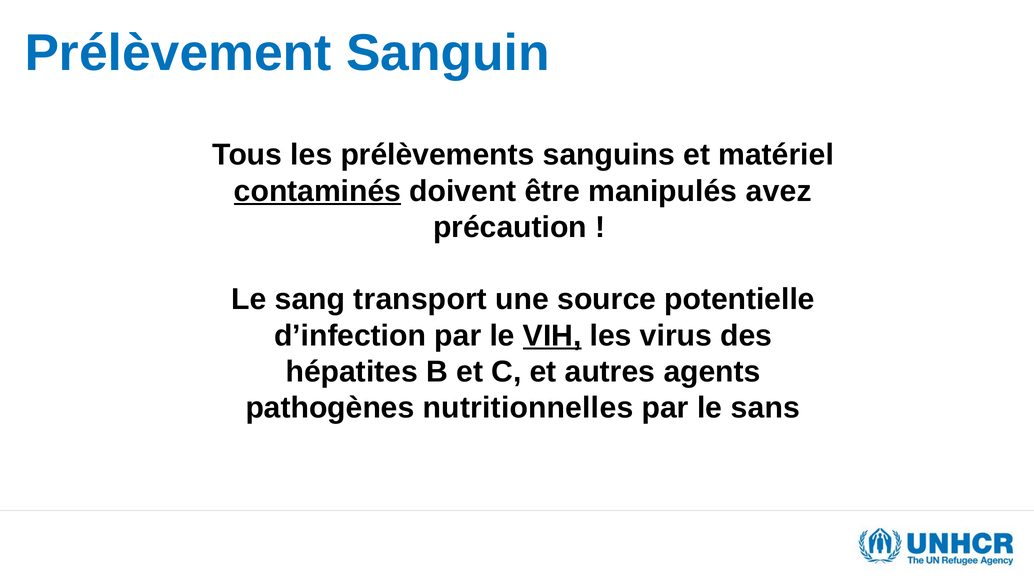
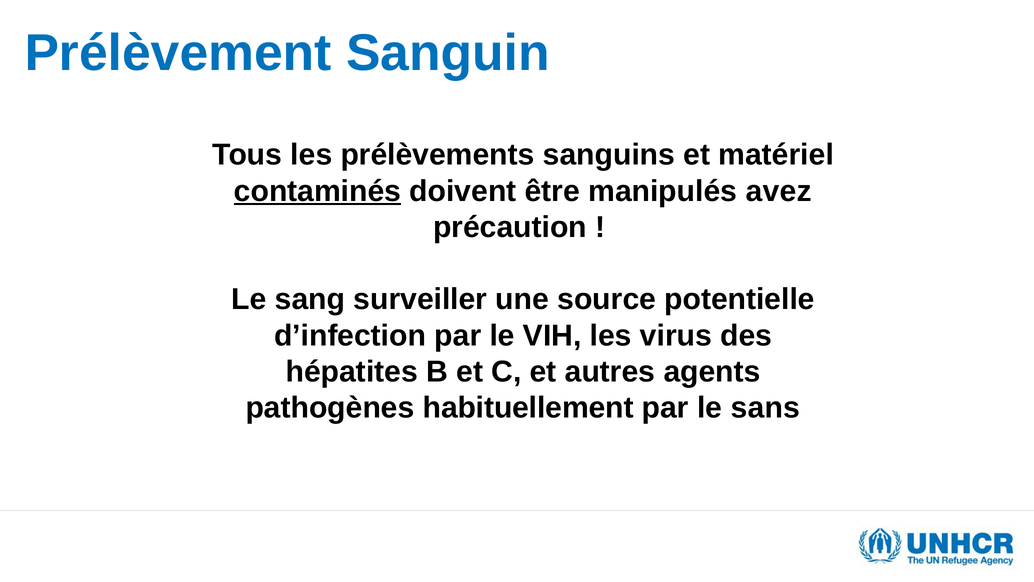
transport: transport -> surveiller (420, 299)
VIH underline: present -> none (552, 335)
nutritionnelles: nutritionnelles -> habituellement (528, 408)
